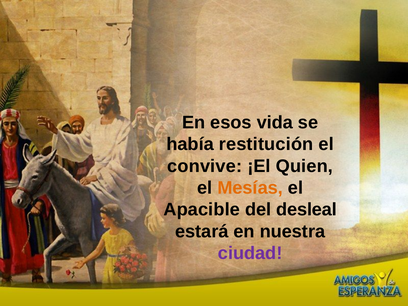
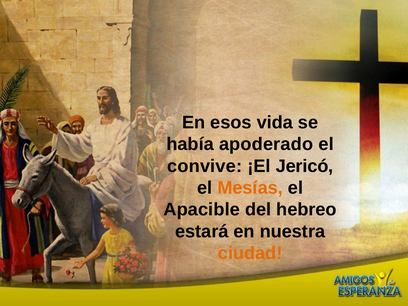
restitución: restitución -> apoderado (266, 144)
Quien: Quien -> Jericó (305, 166)
desleal: desleal -> hebreo (307, 210)
ciudad colour: purple -> orange (250, 253)
